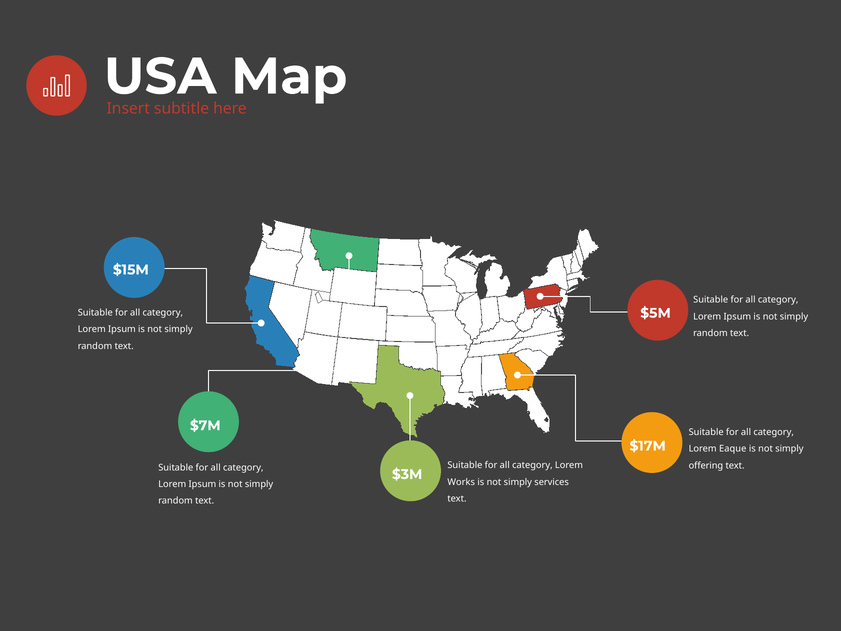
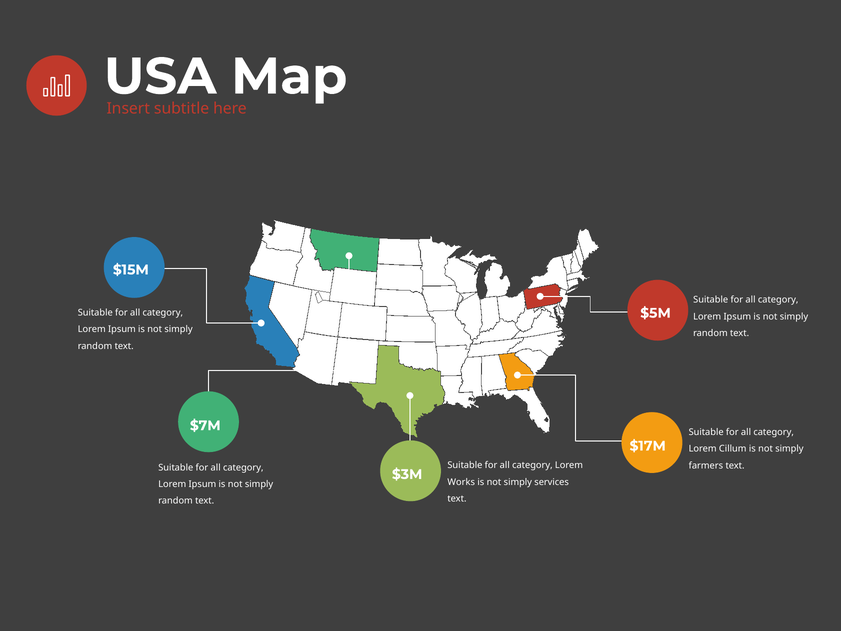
Eaque: Eaque -> Cillum (733, 449)
offering: offering -> farmers (706, 465)
